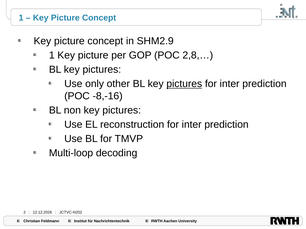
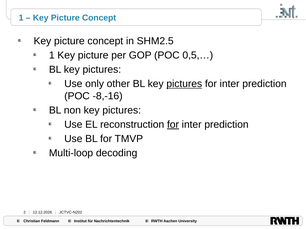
SHM2.9: SHM2.9 -> SHM2.5 (155, 41)
2,8,…: 2,8,… -> 0,5,… (198, 55)
for underline: none -> present (173, 125)
